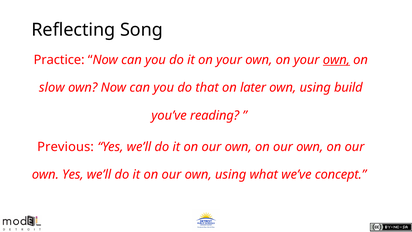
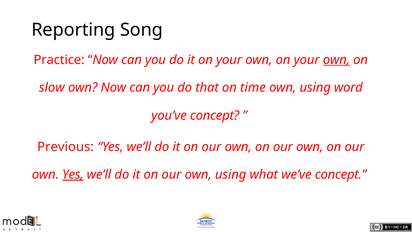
Reflecting: Reflecting -> Reporting (73, 30)
later: later -> time (253, 88)
build: build -> word (348, 88)
you’ve reading: reading -> concept (215, 115)
Yes underline: none -> present (73, 174)
